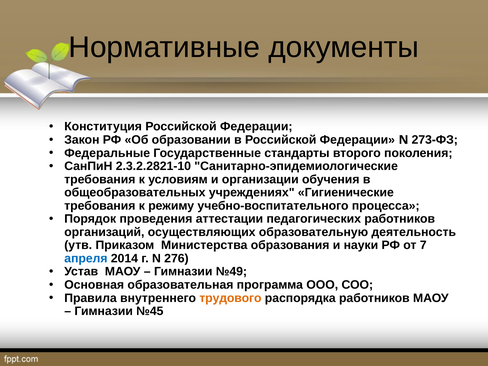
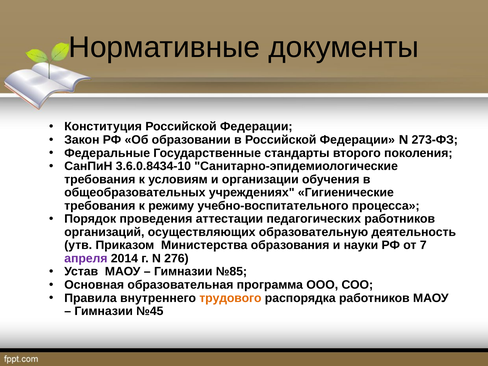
2.3.2.2821-10: 2.3.2.2821-10 -> 3.6.0.8434-10 (153, 166)
апреля colour: blue -> purple (86, 258)
№49: №49 -> №85 (231, 272)
